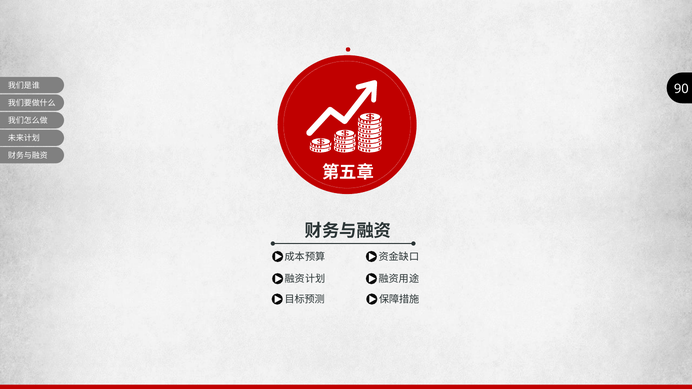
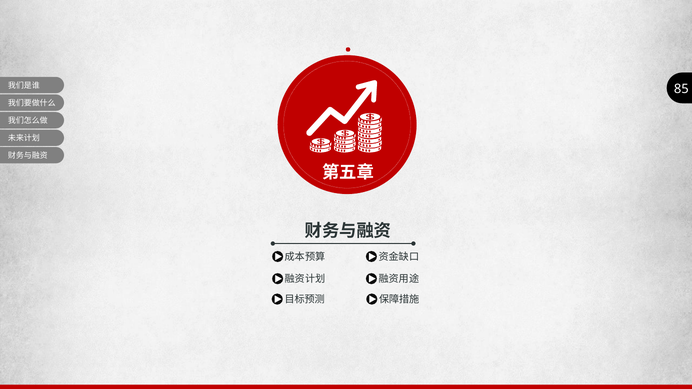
90: 90 -> 85 (681, 89)
